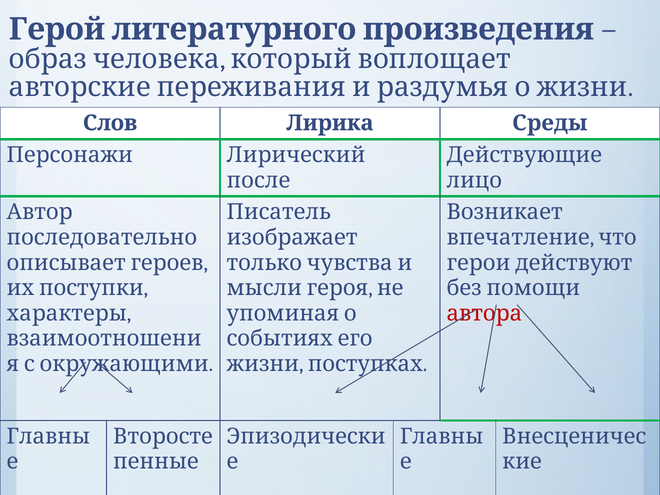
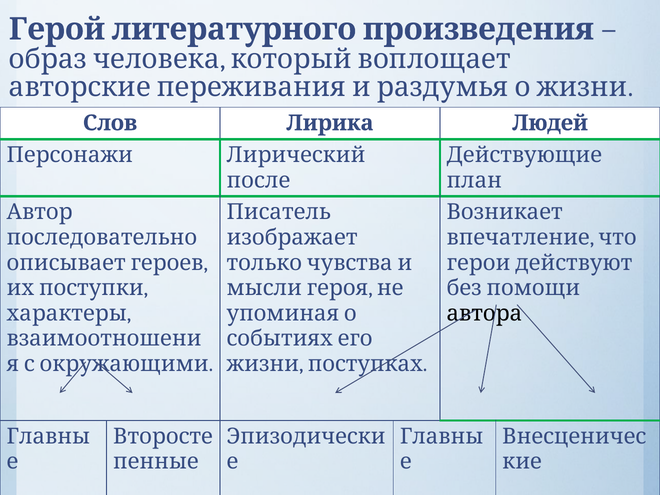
Среды: Среды -> Людей (550, 123)
лицо: лицо -> план (474, 180)
автора colour: red -> black (484, 313)
